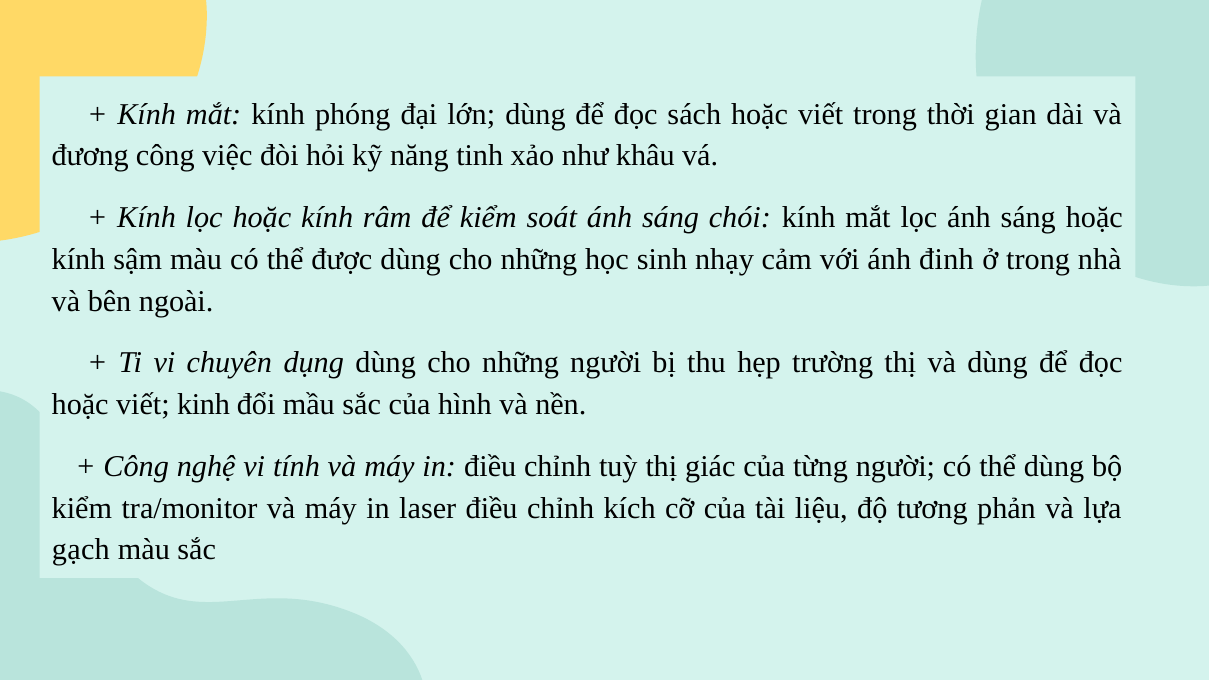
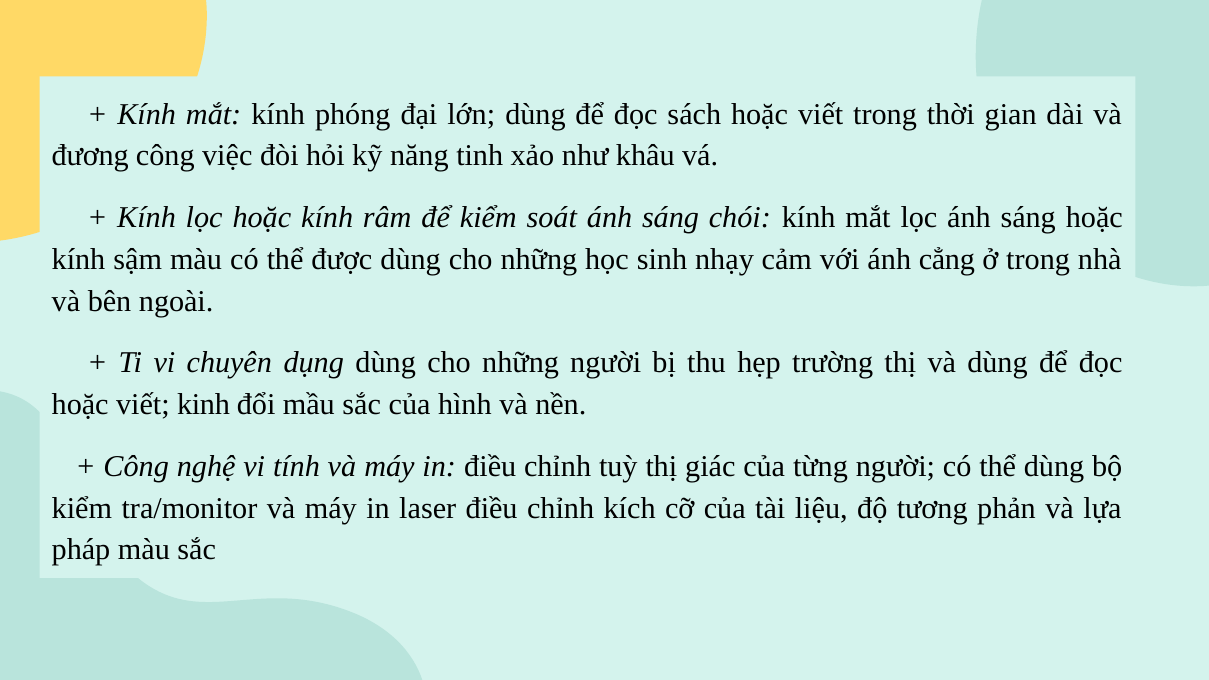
đinh: đinh -> cẳng (947, 259)
gạch: gạch -> pháp (81, 550)
